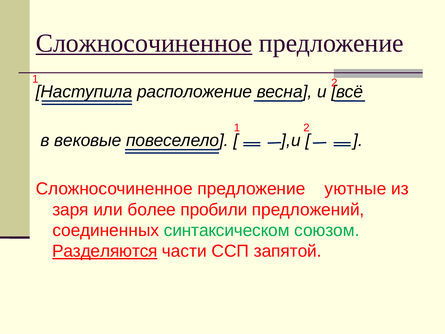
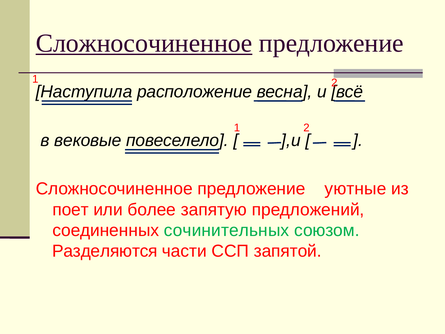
заря: заря -> поет (71, 209)
пробили: пробили -> запятую (214, 209)
синтаксическом: синтаксическом -> сочинительных (227, 230)
Разделяются underline: present -> none (105, 251)
